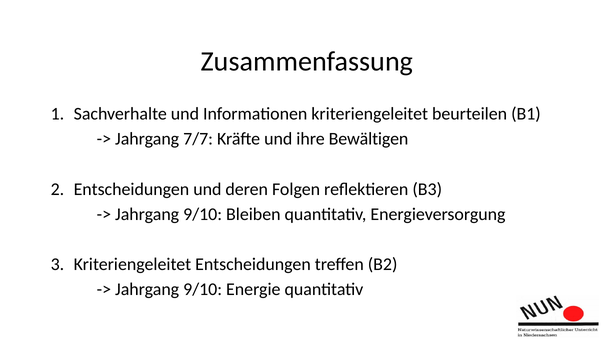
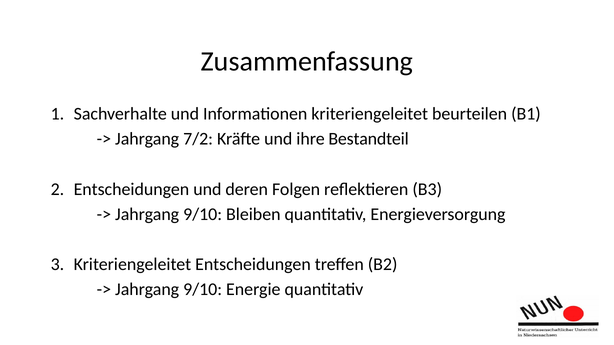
7/7: 7/7 -> 7/2 (198, 139)
Bewältigen: Bewältigen -> Bestandteil (369, 139)
